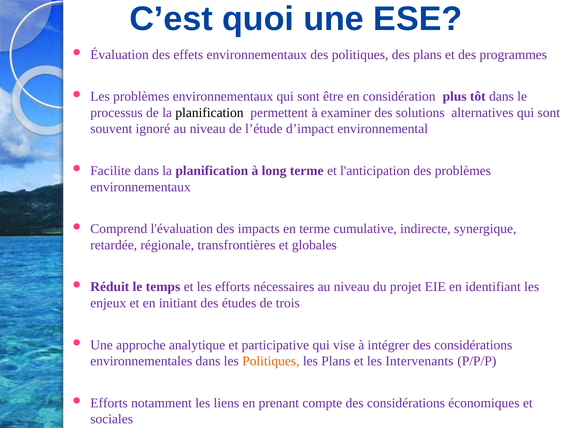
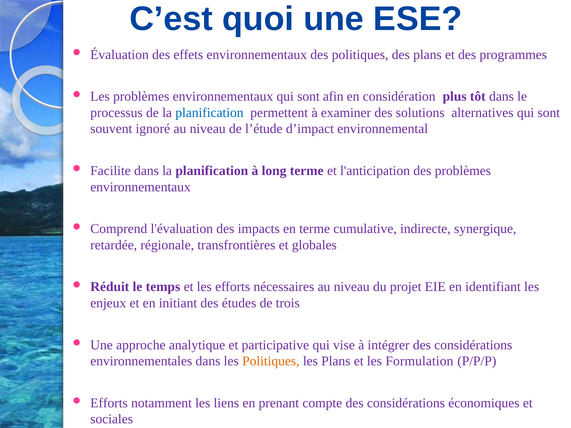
être: être -> afin (333, 97)
planification colour: black -> blue (209, 113)
Intervenants: Intervenants -> Formulation (419, 361)
